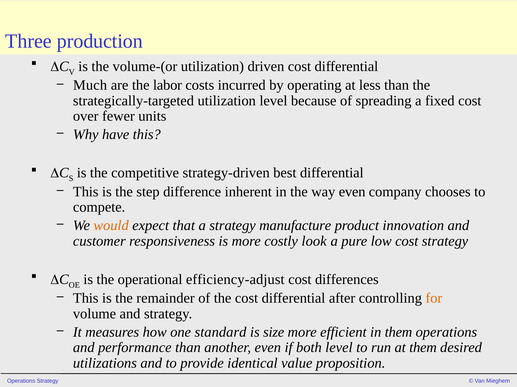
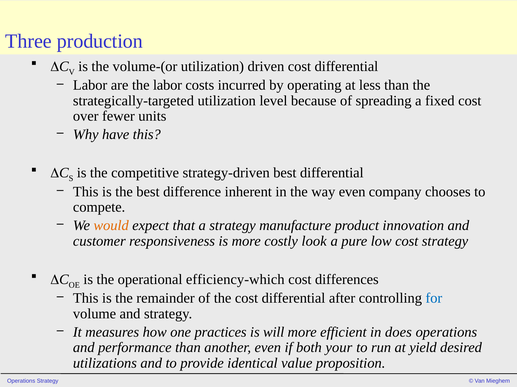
Much: Much -> Labor (90, 85)
the step: step -> best (148, 192)
efficiency-adjust: efficiency-adjust -> efficiency-which (235, 280)
for colour: orange -> blue (434, 299)
standard: standard -> practices (221, 333)
size: size -> will (274, 333)
in them: them -> does (398, 333)
both level: level -> your (339, 348)
at them: them -> yield (423, 348)
